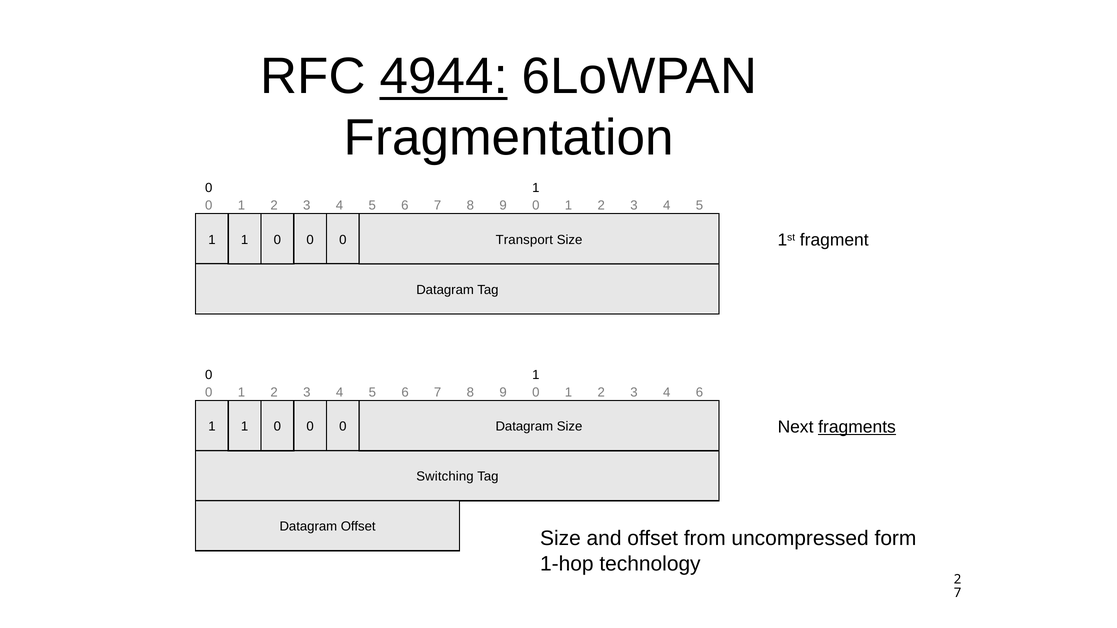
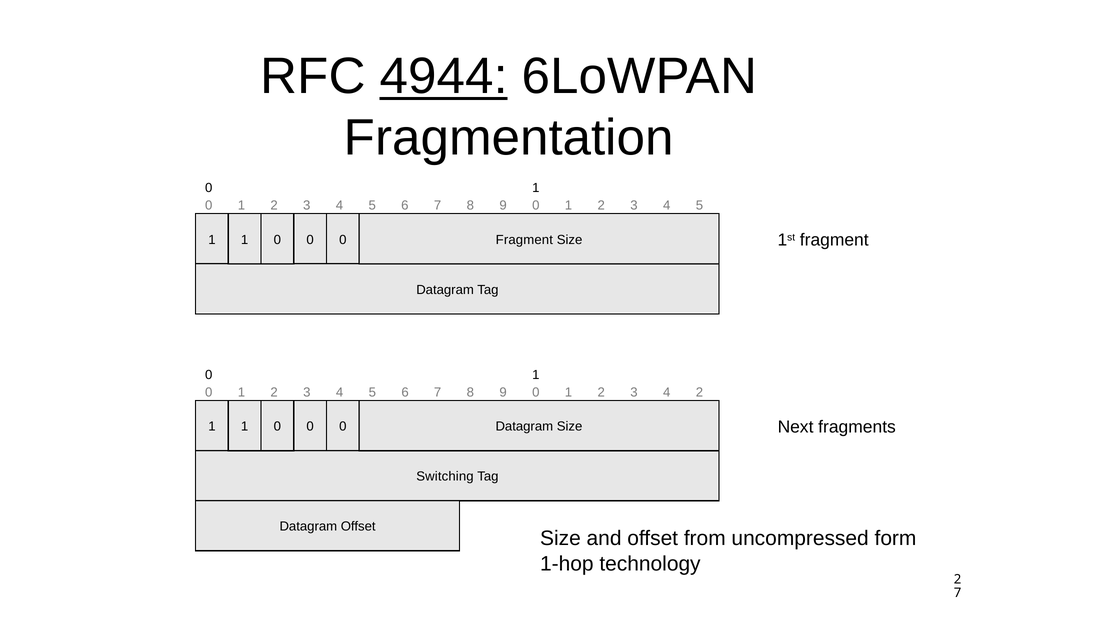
0 Transport: Transport -> Fragment (524, 240)
4 6: 6 -> 2 (699, 393)
fragments underline: present -> none (857, 427)
